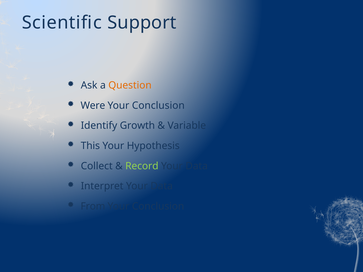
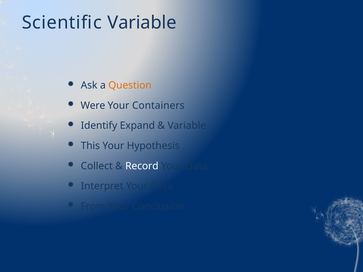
Scientific Support: Support -> Variable (142, 23)
Conclusion: Conclusion -> Containers (158, 106)
Growth: Growth -> Expand (137, 126)
Record colour: light green -> white (142, 166)
